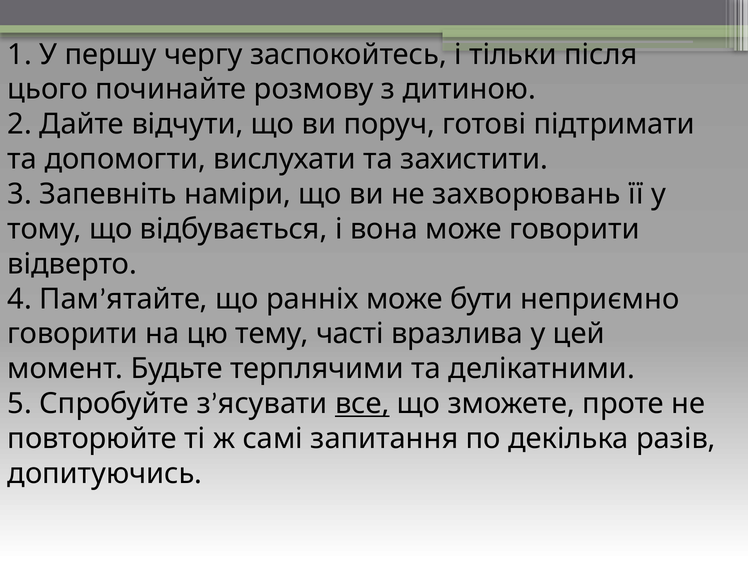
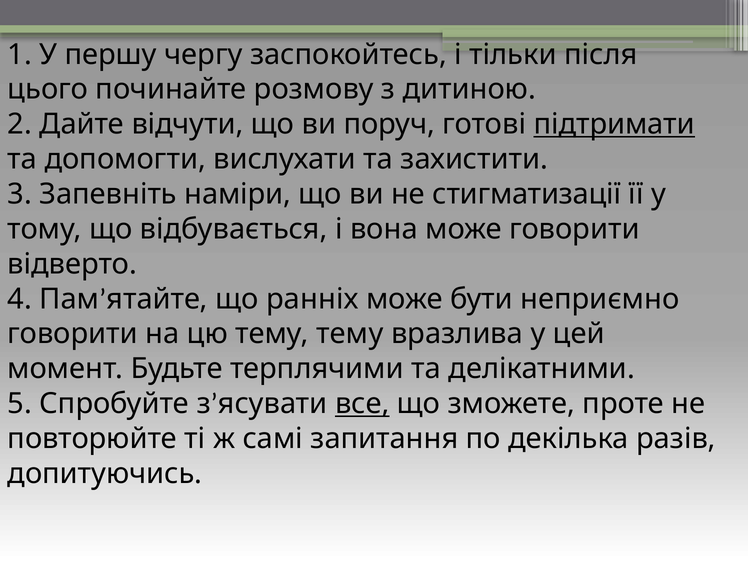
підтримати underline: none -> present (614, 124)
захворювань: захворювань -> стигматизації (527, 194)
тему часті: часті -> тему (350, 334)
